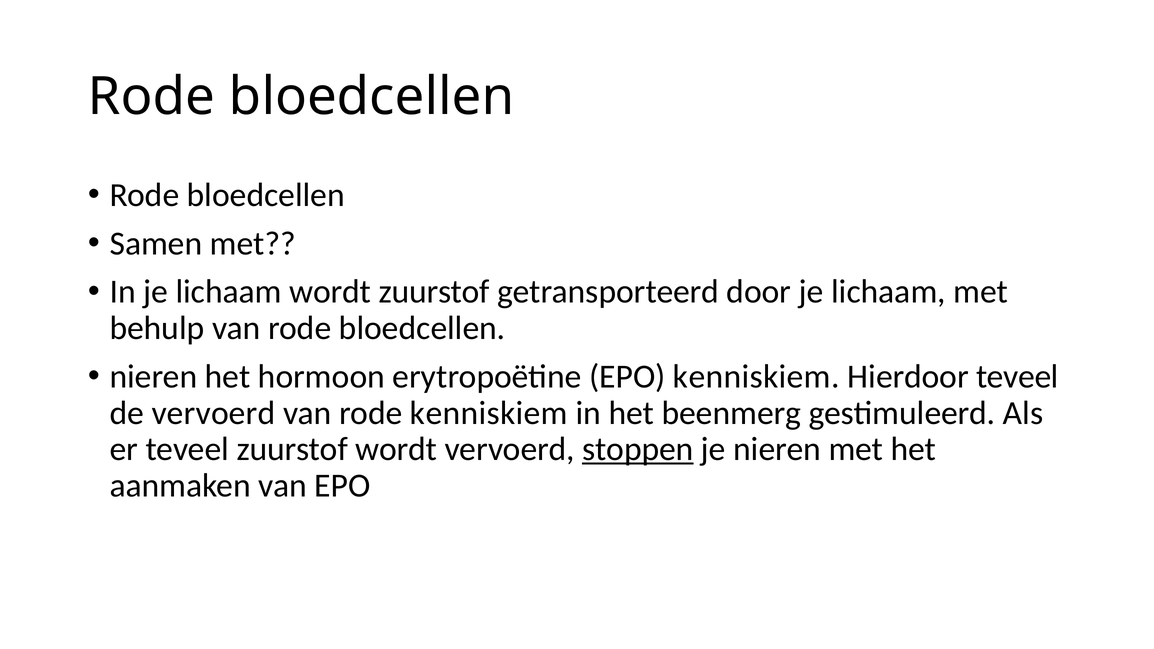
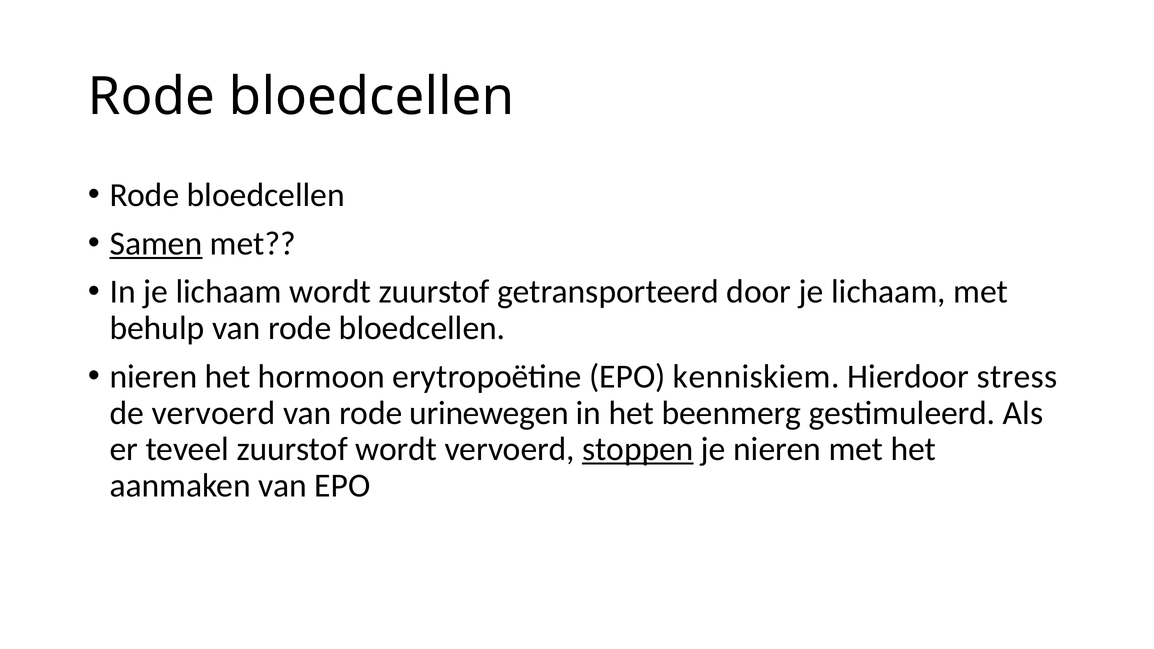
Samen underline: none -> present (156, 243)
Hierdoor teveel: teveel -> stress (1017, 377)
rode kenniskiem: kenniskiem -> urinewegen (489, 413)
